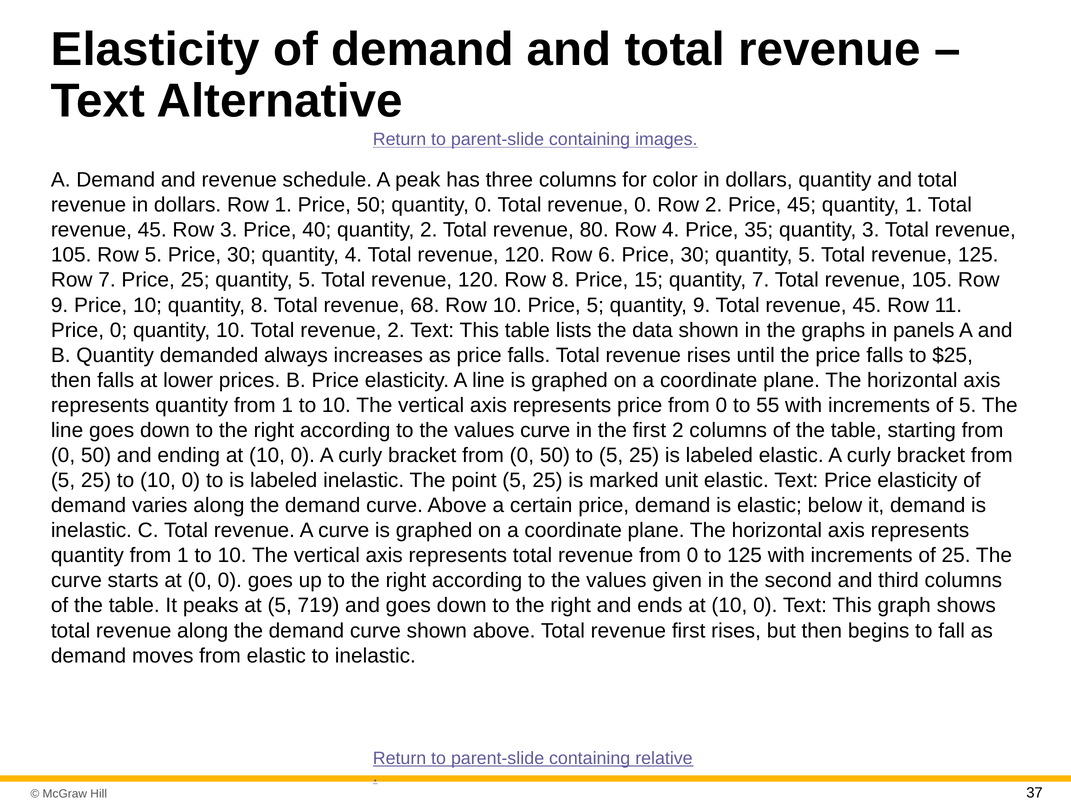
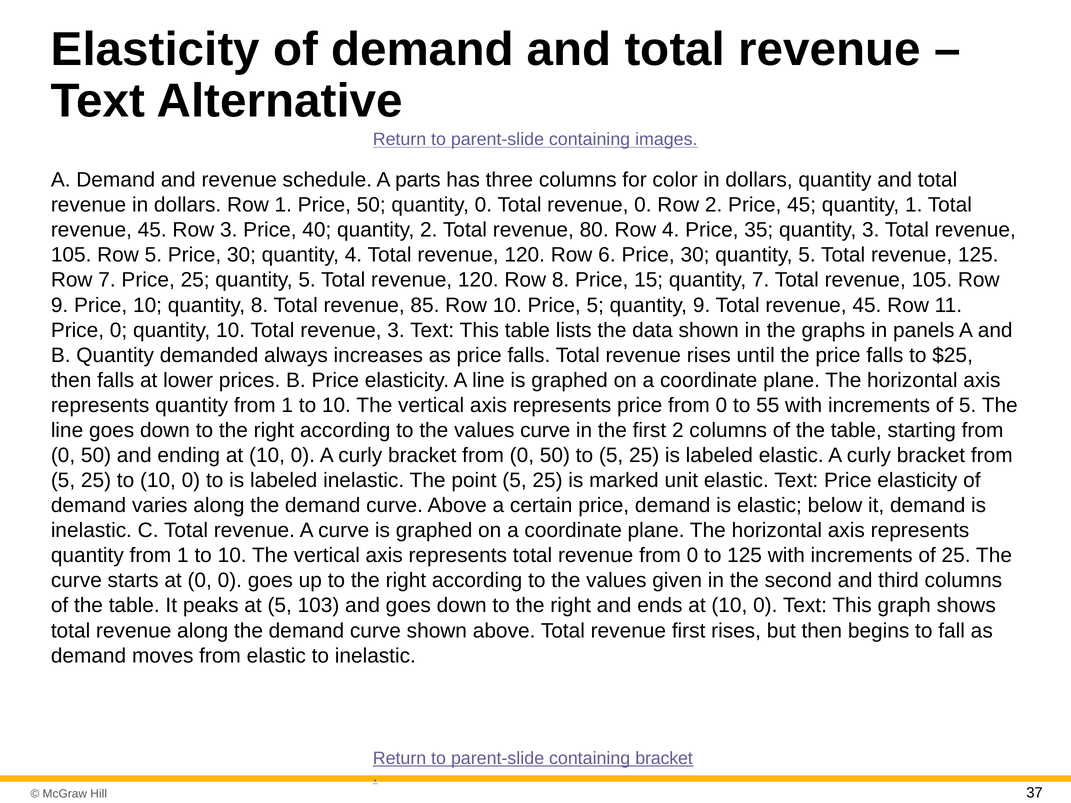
peak: peak -> parts (418, 180)
68: 68 -> 85 (425, 305)
revenue 2: 2 -> 3 (396, 330)
719: 719 -> 103 (318, 606)
containing relative: relative -> bracket (664, 758)
